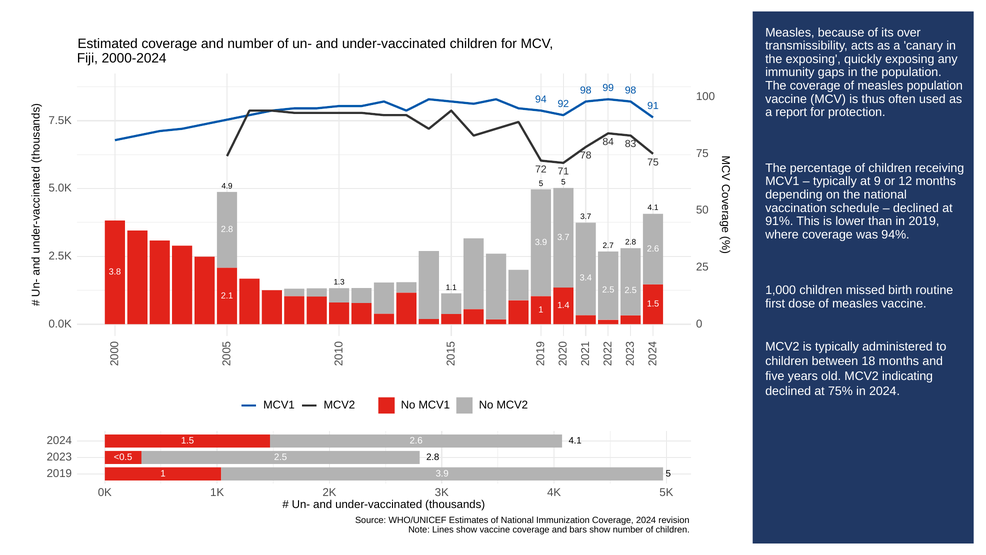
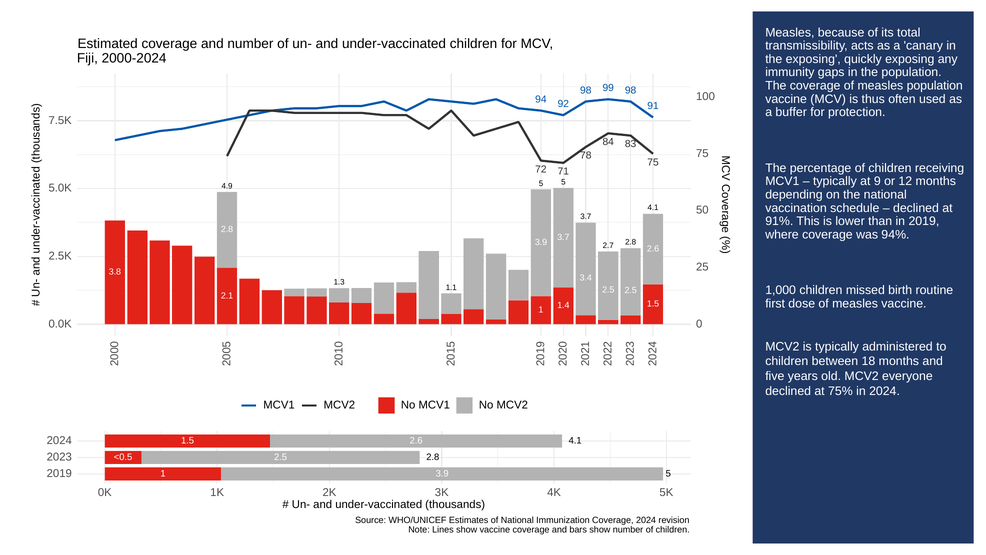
over: over -> total (909, 32)
report: report -> buffer (791, 112)
indicating: indicating -> everyone (907, 376)
